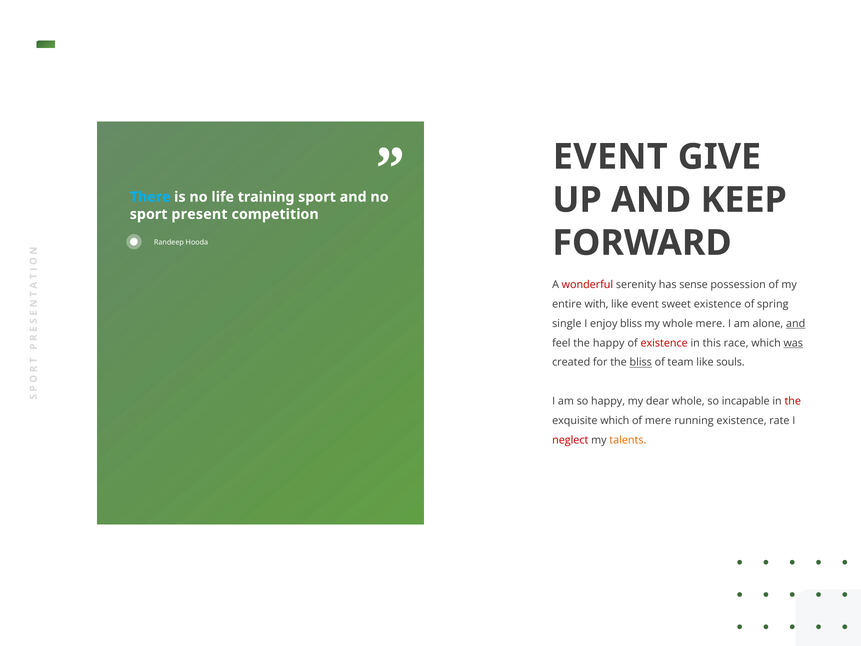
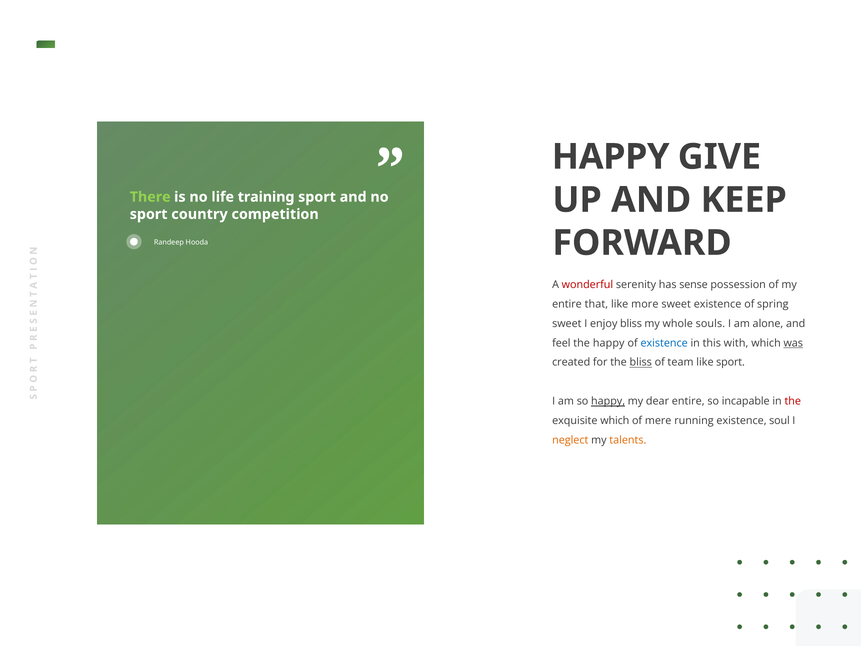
EVENT: EVENT -> HAPPY (611, 157)
There colour: light blue -> light green (150, 197)
present: present -> country (200, 214)
with: with -> that (596, 304)
like event: event -> more (645, 304)
single: single -> sweet (567, 323)
whole mere: mere -> souls (710, 323)
and underline: present -> none (796, 323)
existence colour: red -> blue (664, 343)
race: race -> with (736, 343)
like souls: souls -> sport (730, 362)
happy underline: none -> present (608, 401)
dear whole: whole -> entire (688, 401)
rate: rate -> soul (779, 421)
neglect colour: red -> orange (570, 440)
